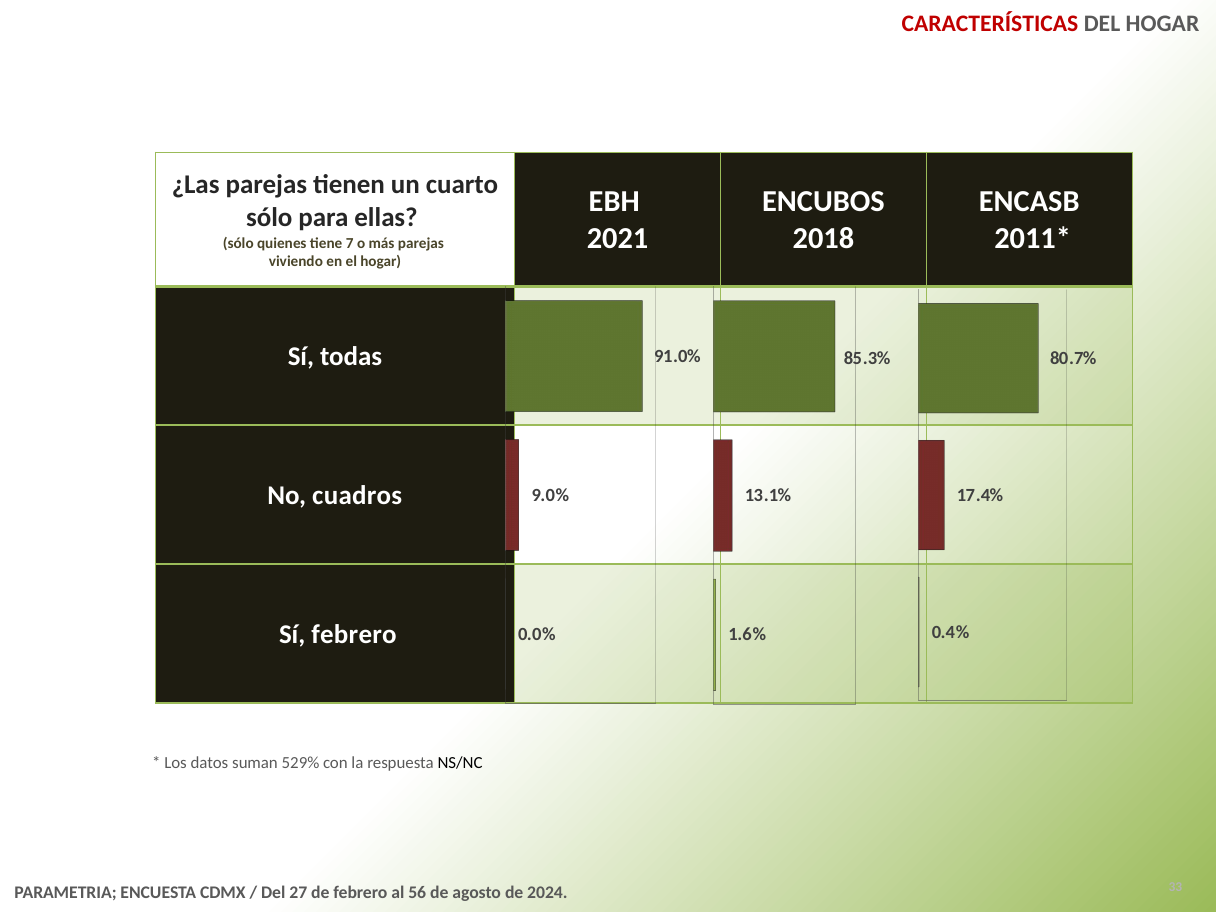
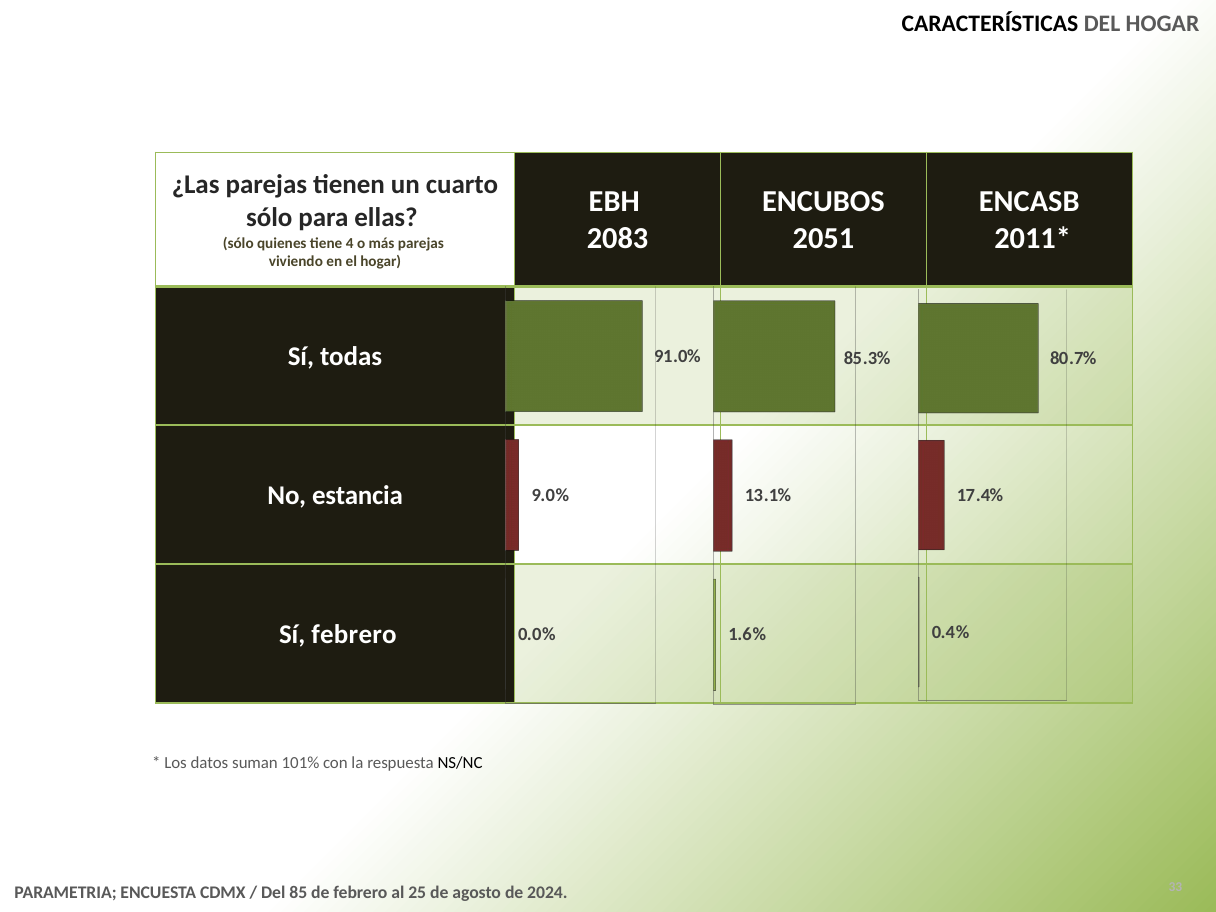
CARACTERÍSTICAS colour: red -> black (990, 24)
2021: 2021 -> 2083 (618, 238)
2018: 2018 -> 2051 (823, 238)
7: 7 -> 4 (350, 243)
cuadros: cuadros -> estancia (357, 496)
529%: 529% -> 101% (301, 763)
27: 27 -> 85 (298, 893)
56: 56 -> 25 (417, 893)
